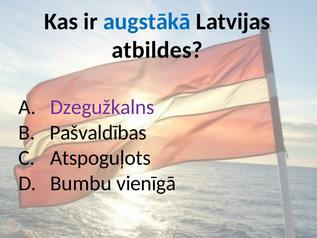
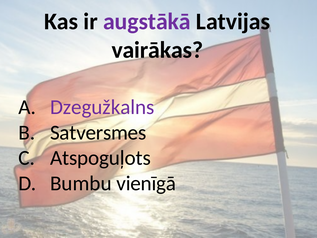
augstākā colour: blue -> purple (147, 22)
atbildes: atbildes -> vairākas (157, 50)
Pašvaldības: Pašvaldības -> Satversmes (98, 132)
